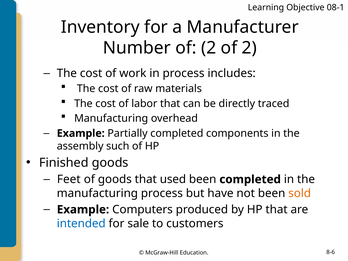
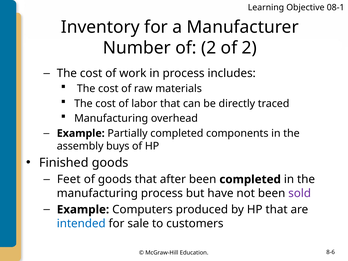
such: such -> buys (118, 146)
used: used -> after (173, 179)
sold colour: orange -> purple (300, 193)
